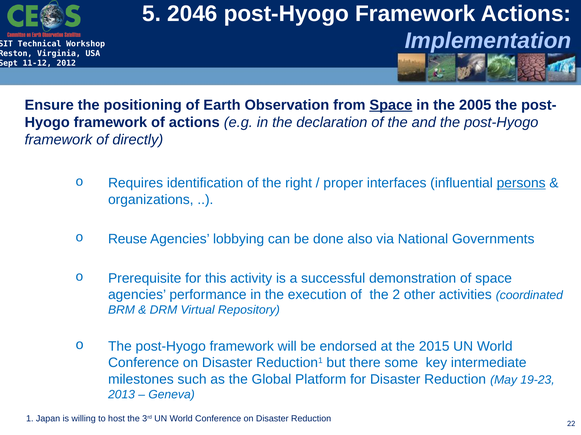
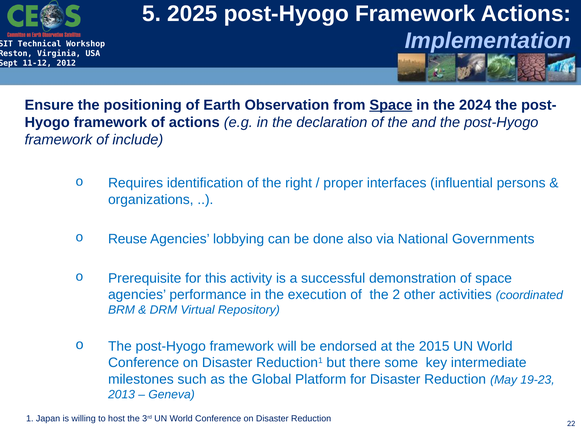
2046: 2046 -> 2025 (192, 14)
2005: 2005 -> 2024 (475, 105)
directly: directly -> include (138, 140)
persons underline: present -> none (521, 183)
